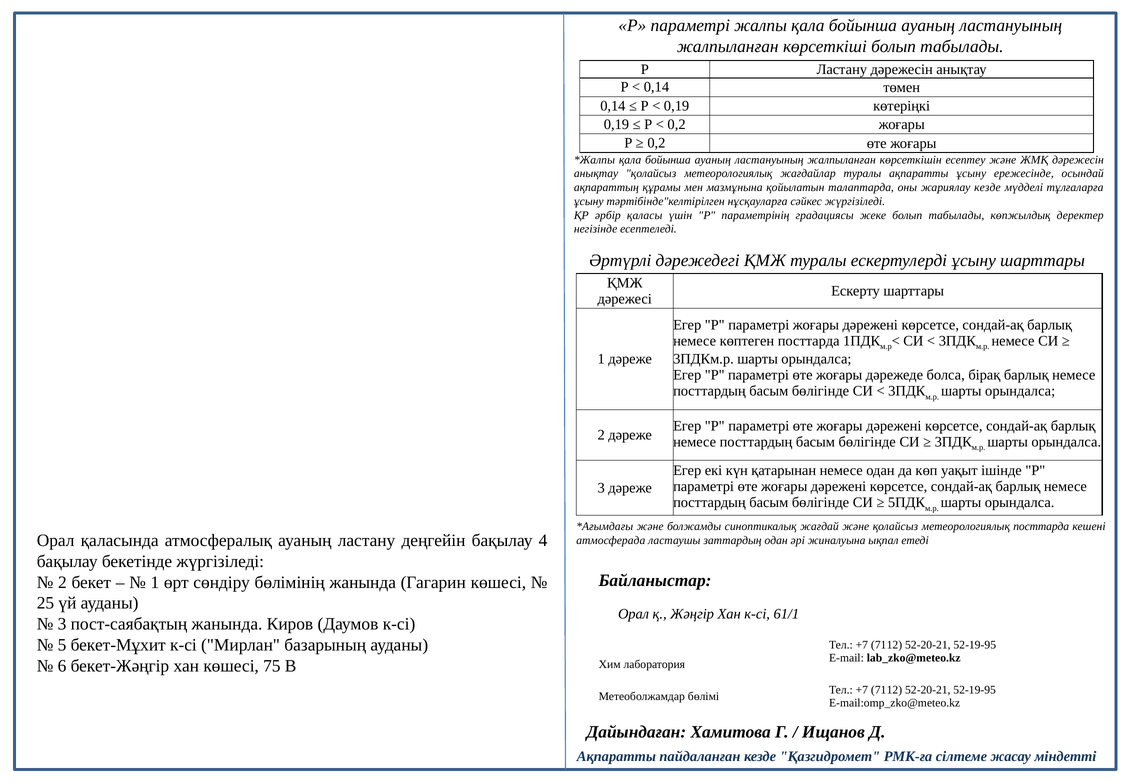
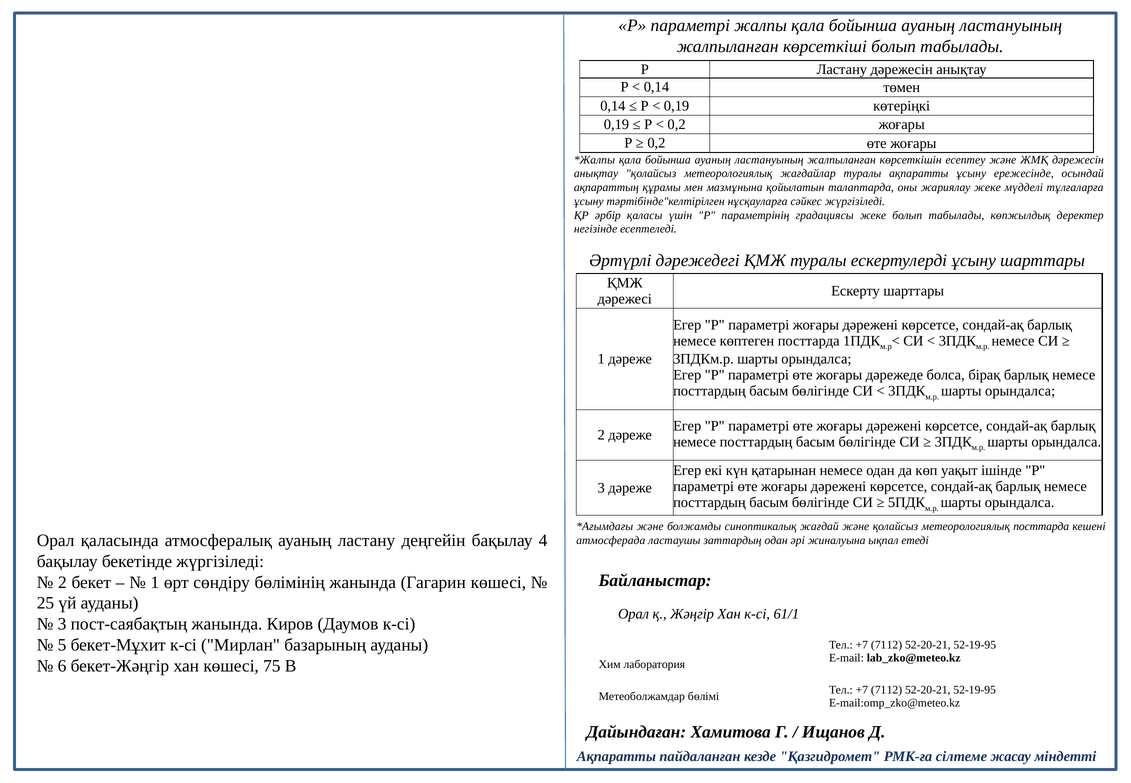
жариялау кезде: кезде -> жеке (987, 187)
